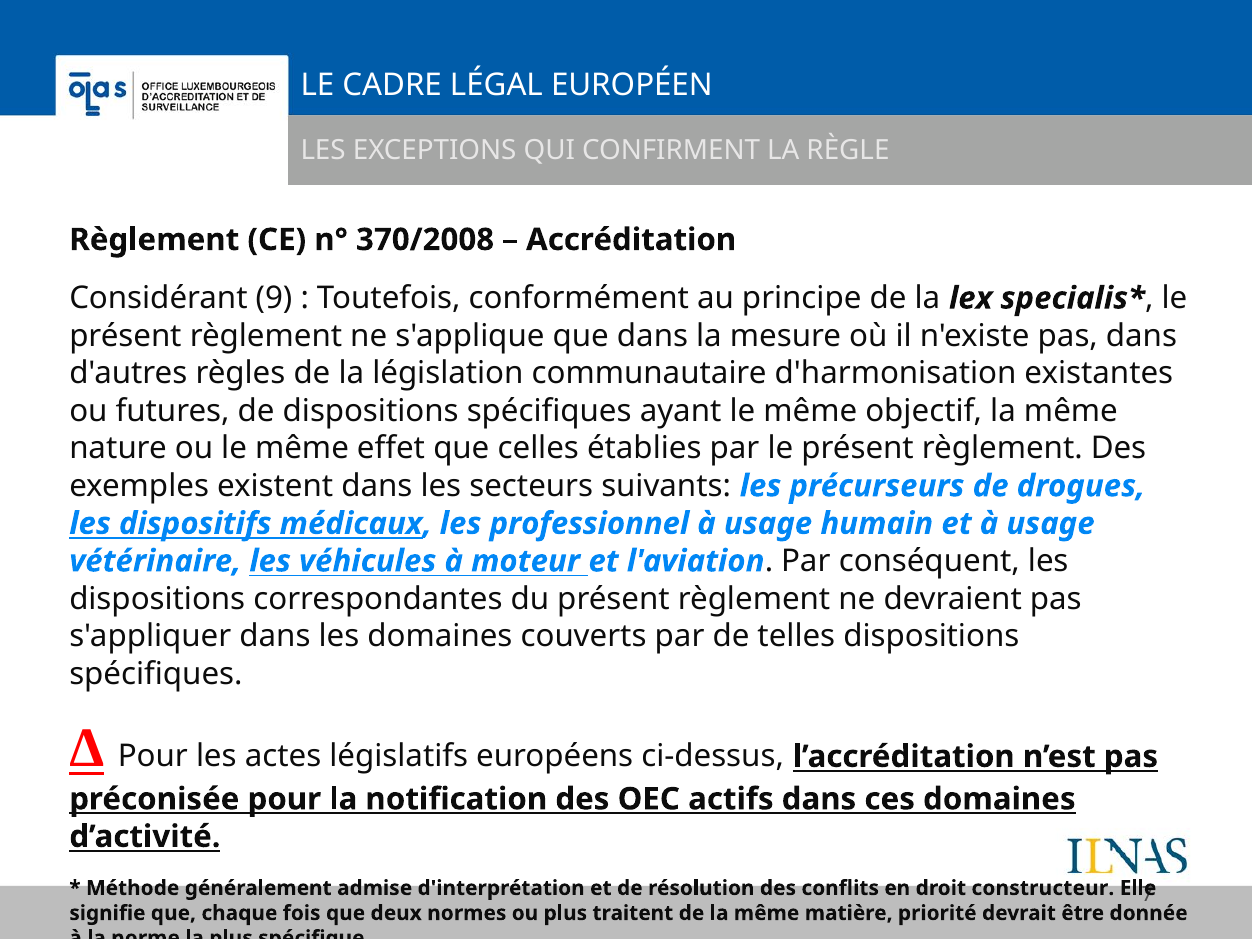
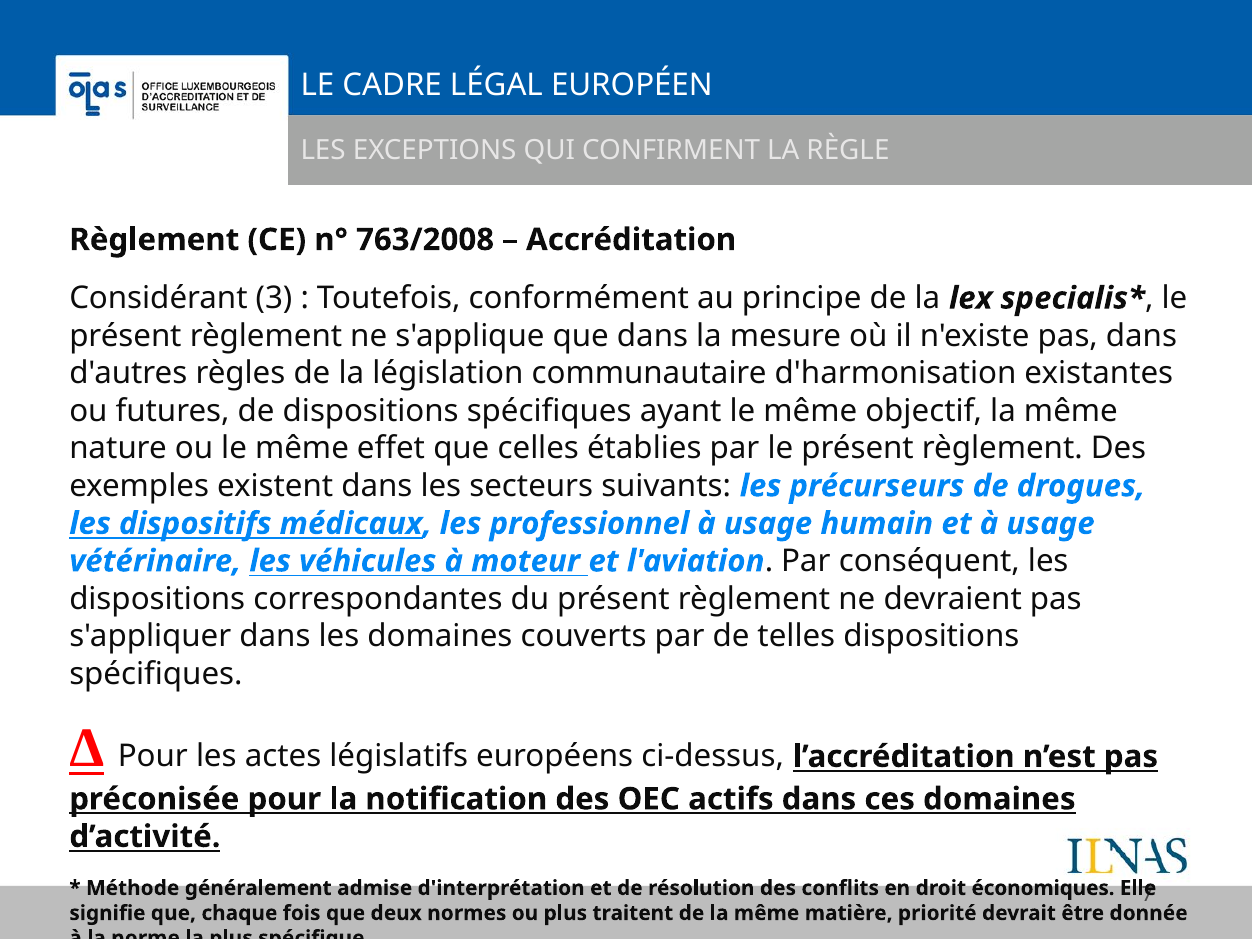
370/2008: 370/2008 -> 763/2008 (425, 240)
9: 9 -> 3 (274, 298)
constructeur: constructeur -> économiques (1043, 888)
